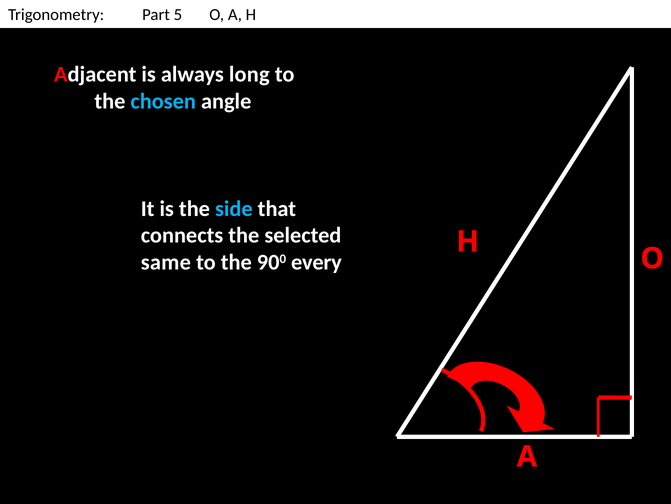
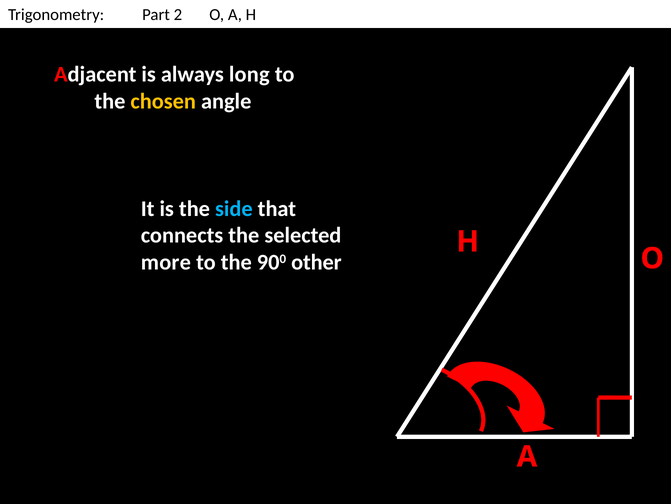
5: 5 -> 2 (178, 15)
chosen colour: light blue -> yellow (163, 101)
same: same -> more (166, 262)
every: every -> other (316, 262)
